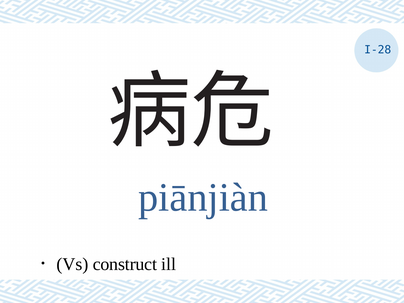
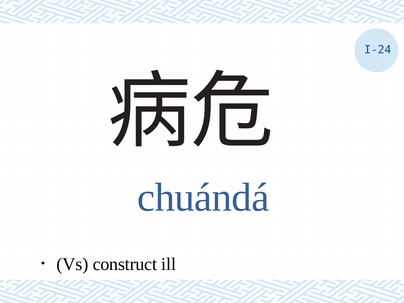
I-28: I-28 -> I-24 (378, 50)
piānjiàn: piānjiàn -> chuándá (203, 197)
